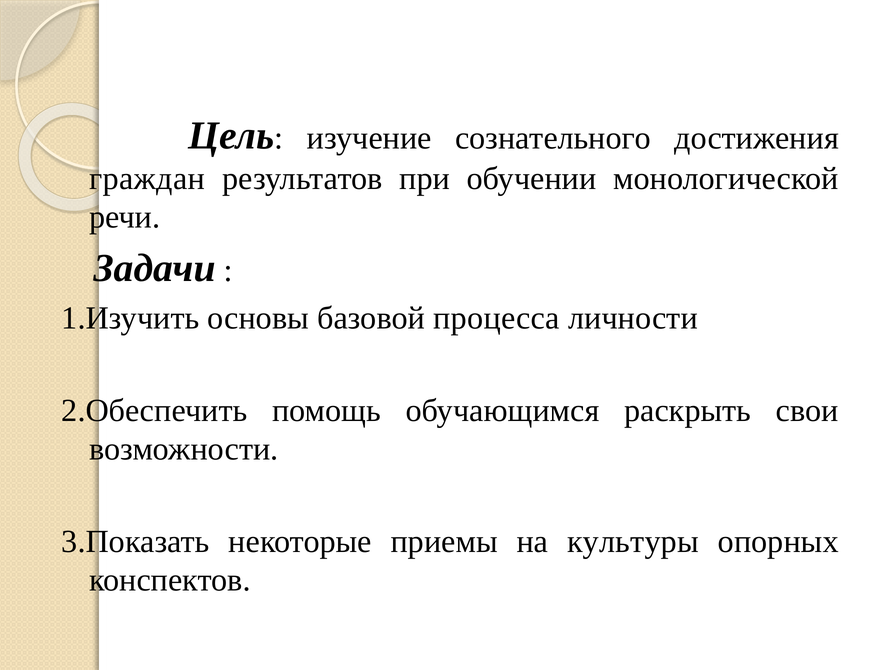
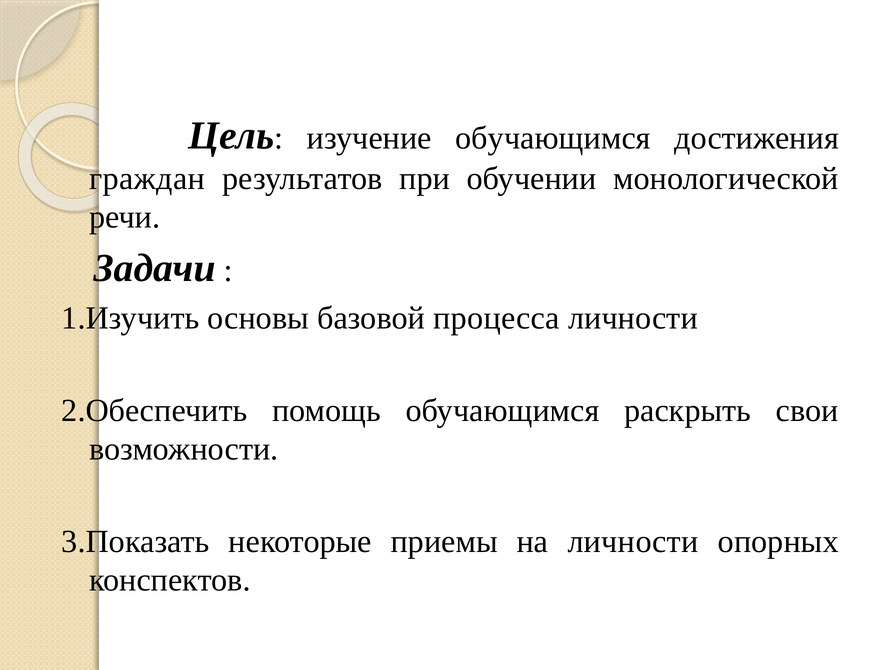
изучение сознательного: сознательного -> обучающимся (553, 138)
на культуры: культуры -> личности (633, 541)
